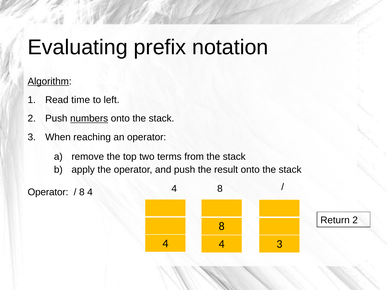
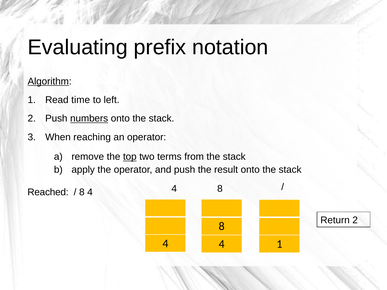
top underline: none -> present (130, 157)
Operator: Operator -> Reached (48, 192)
4 3: 3 -> 1 (279, 244)
